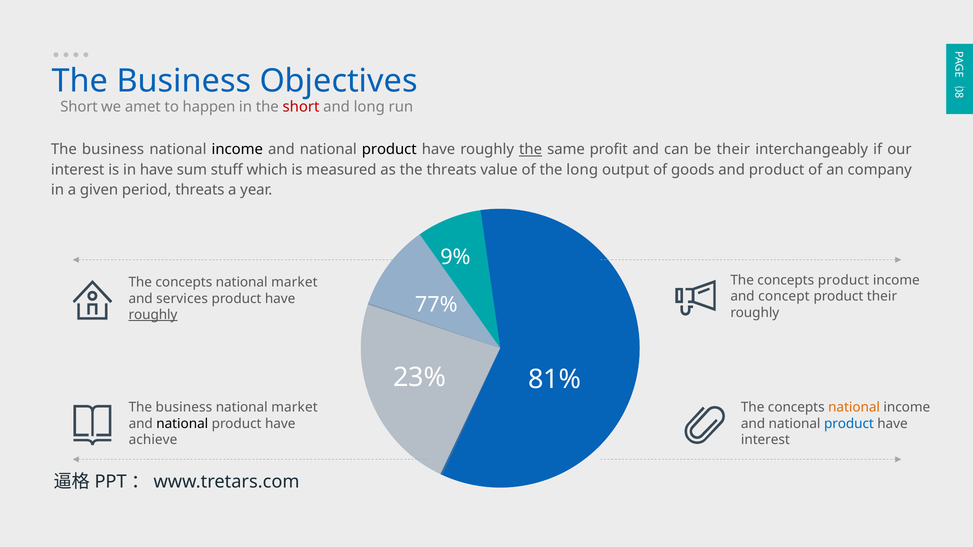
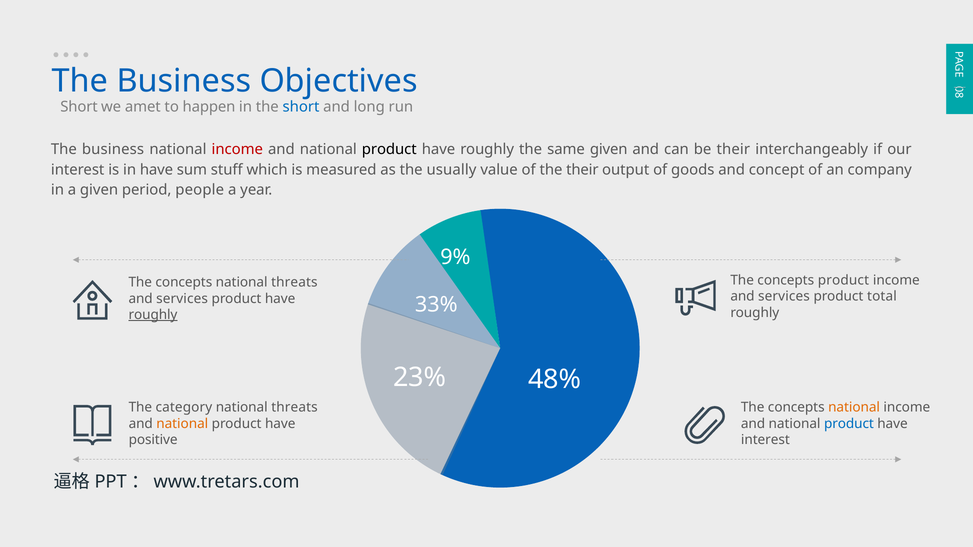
short colour: red -> blue (301, 107)
income colour: black -> red (237, 150)
the underline: present -> none (531, 150)
same profit: profit -> given (609, 150)
the threats: threats -> usually (451, 170)
the long: long -> their (582, 170)
and product: product -> concept (777, 170)
period threats: threats -> people (200, 190)
concepts national market: market -> threats (294, 283)
concept: concept -> services (784, 297)
product their: their -> total (882, 297)
77%: 77% -> 33% (436, 305)
81%: 81% -> 48% (555, 380)
business: business -> category (184, 408)
market: market -> threats (294, 408)
national colour: black -> orange (182, 424)
achieve: achieve -> positive (153, 440)
